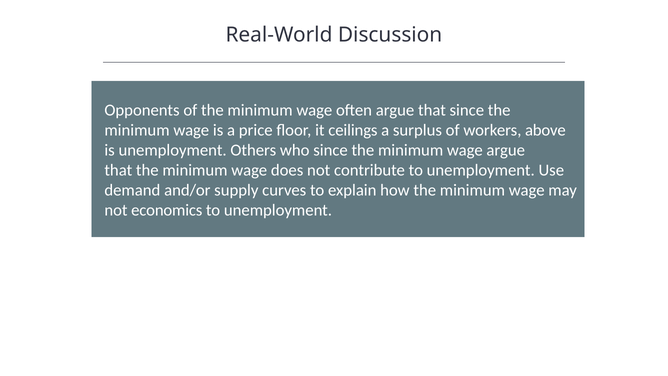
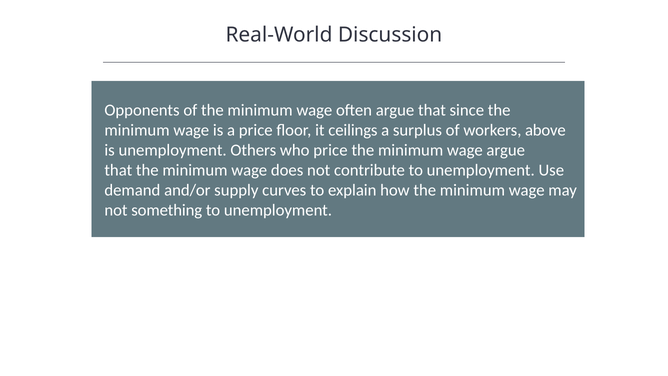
who since: since -> price (330, 150)
economics: economics -> something (167, 210)
